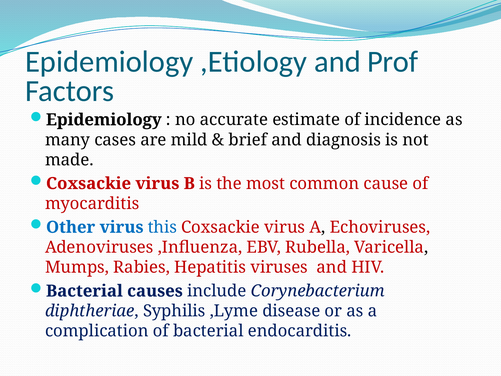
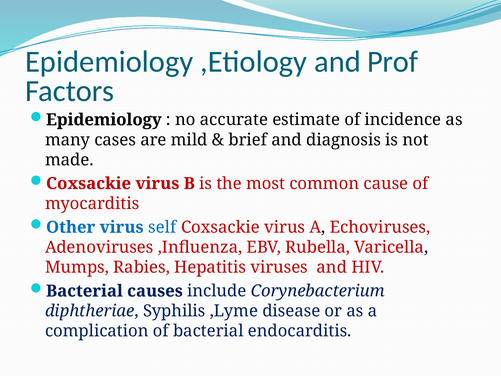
this: this -> self (162, 227)
